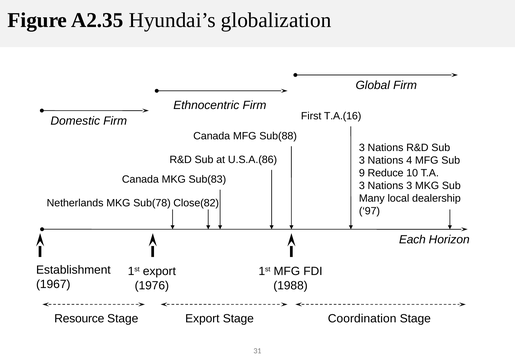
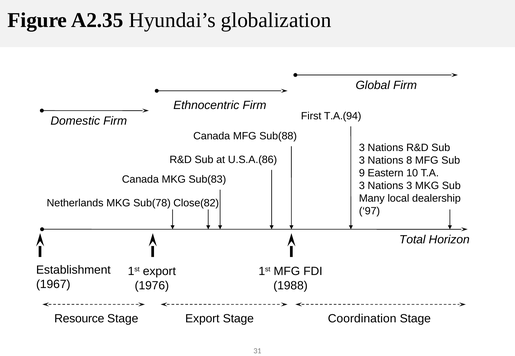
T.A.(16: T.A.(16 -> T.A.(94 (343, 116)
4: 4 -> 8 (409, 161)
Reduce: Reduce -> Eastern (386, 173)
Each: Each -> Total (412, 240)
